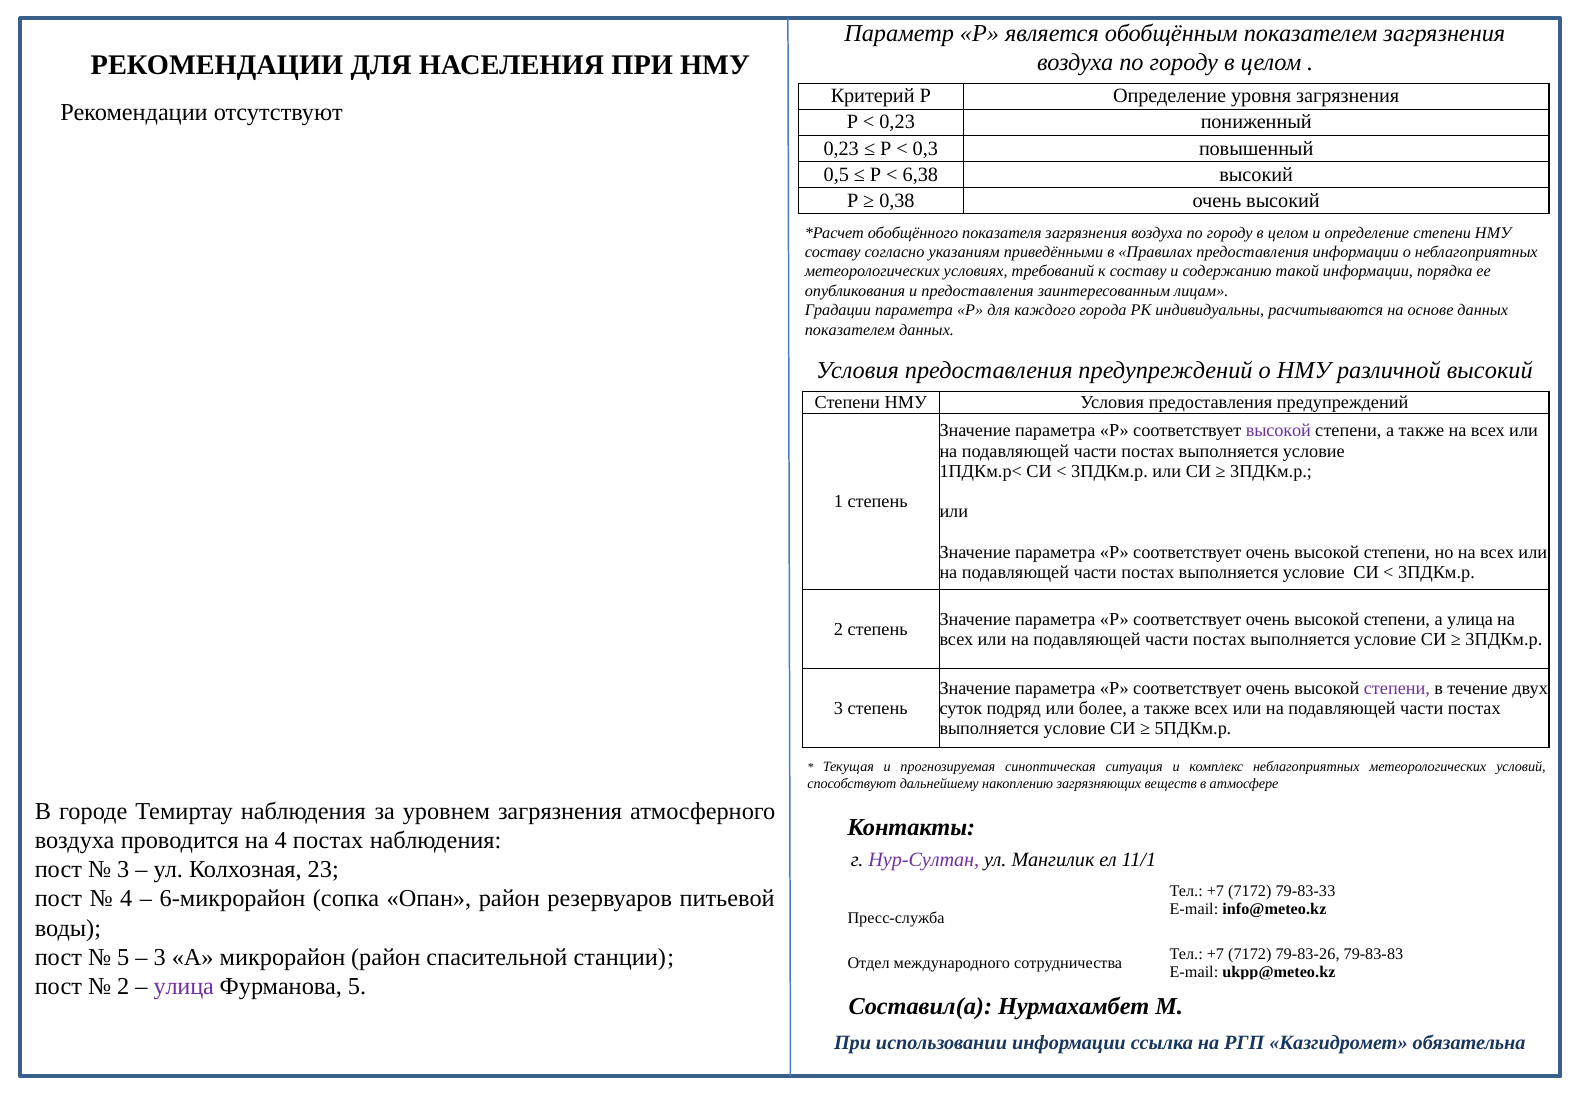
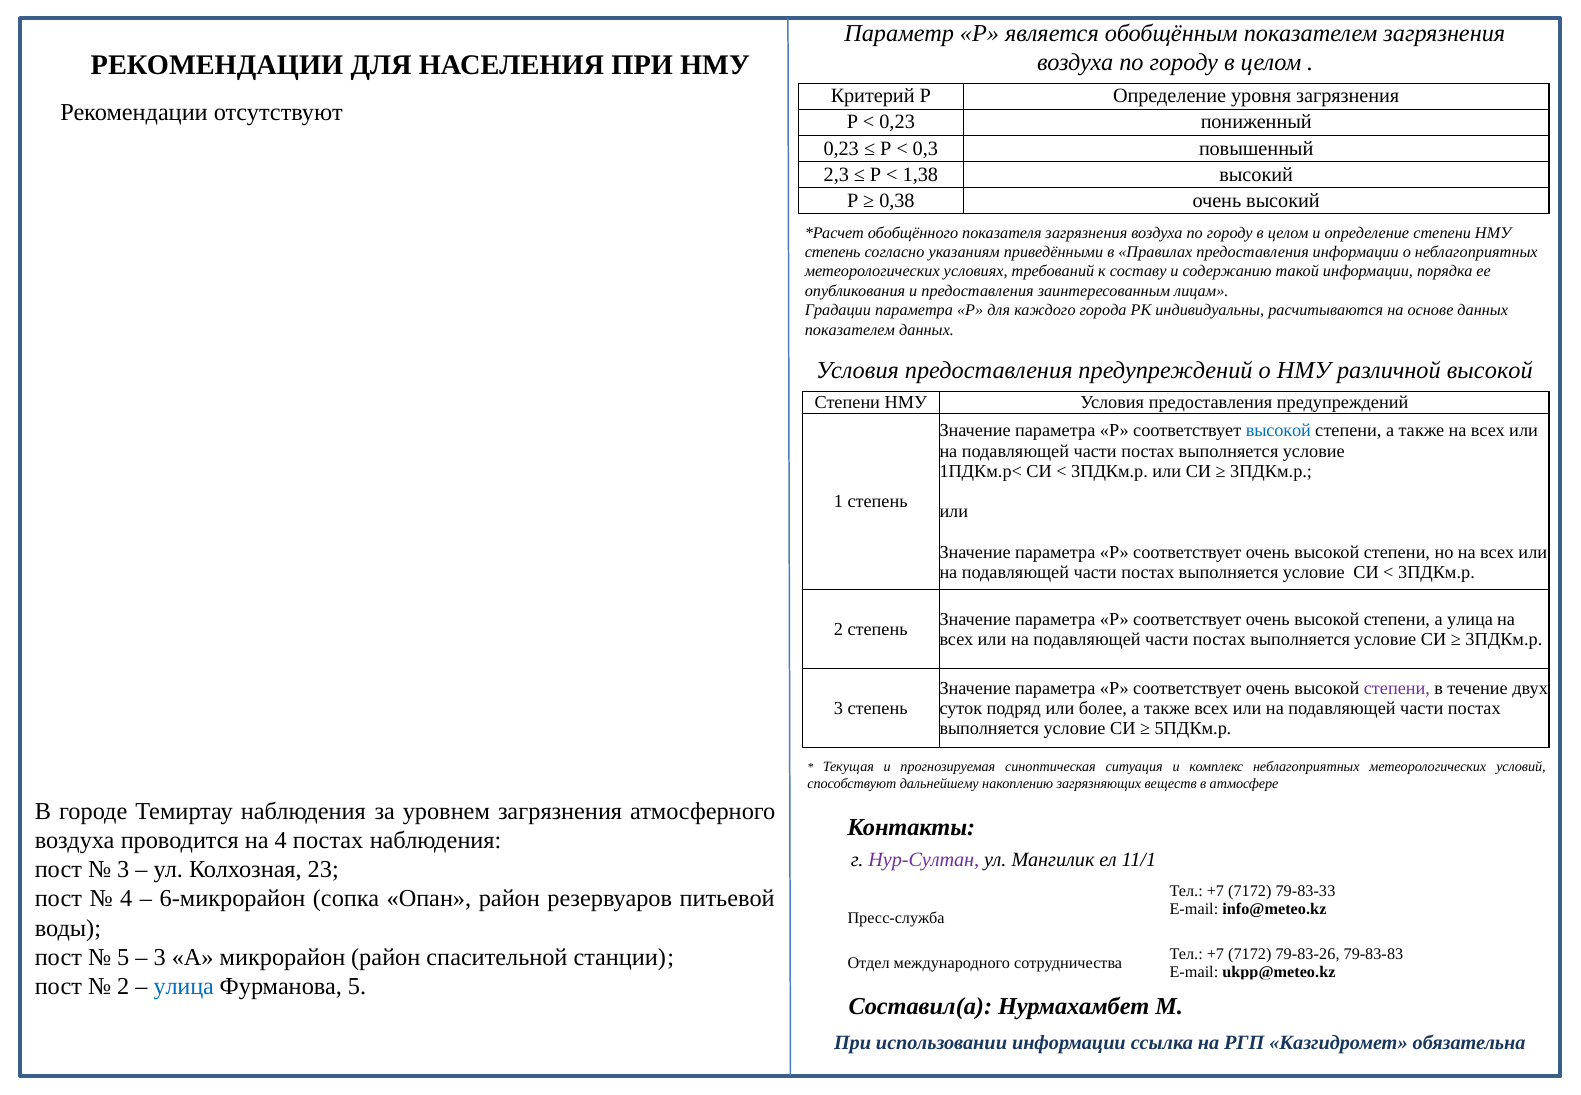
0,5: 0,5 -> 2,3 (836, 174)
6,38: 6,38 -> 1,38 (920, 174)
составу: составу -> степень (833, 252)
различной высокий: высокий -> высокой (1490, 371)
высокой colour: purple -> blue (1278, 431)
улица colour: purple -> blue (184, 986)
